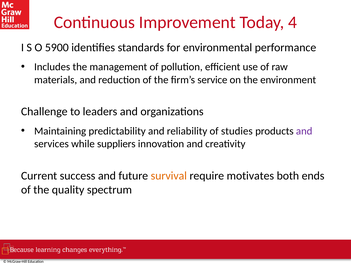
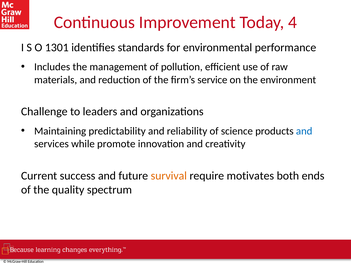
5900: 5900 -> 1301 (57, 48)
studies: studies -> science (237, 131)
and colour: purple -> blue (304, 131)
suppliers: suppliers -> promote (116, 144)
